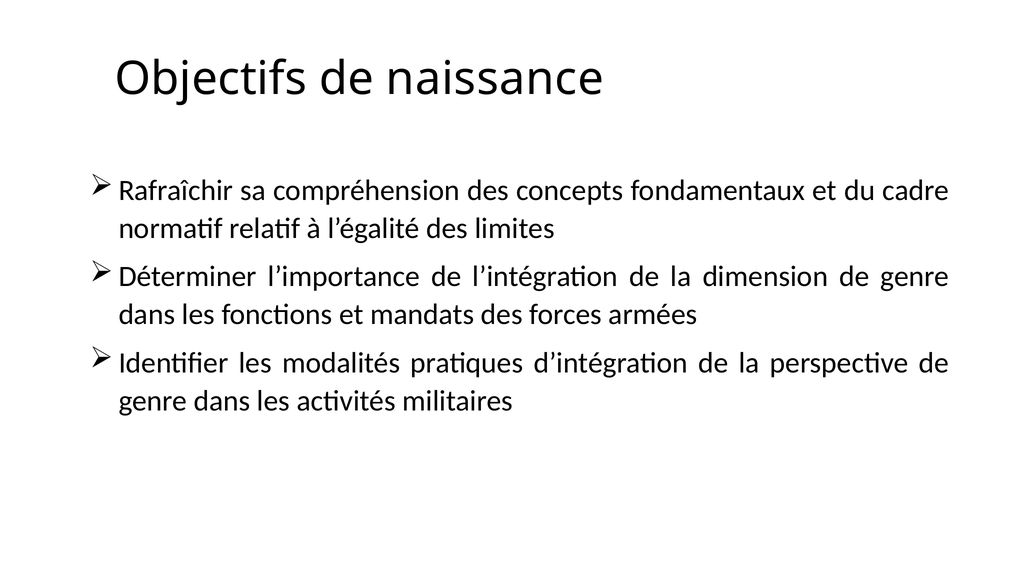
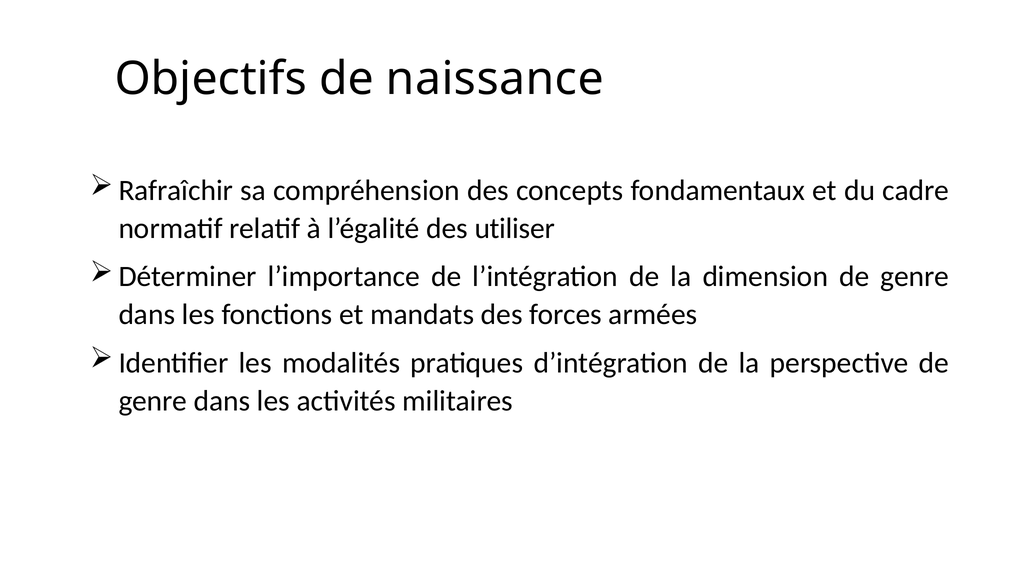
limites: limites -> utiliser (515, 228)
